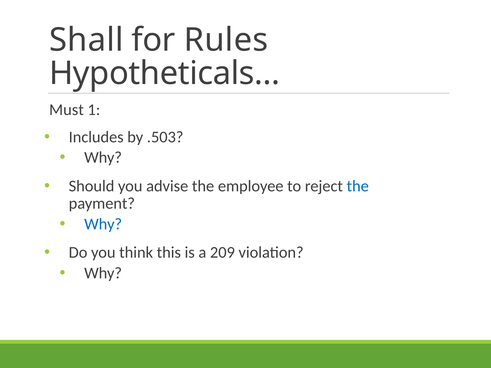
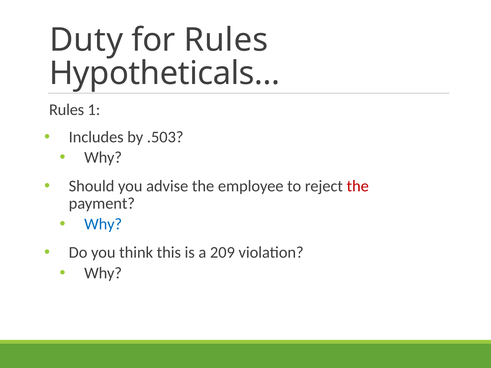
Shall: Shall -> Duty (86, 40)
Must: Must -> Rules (67, 110)
the colour: blue -> red (358, 186)
